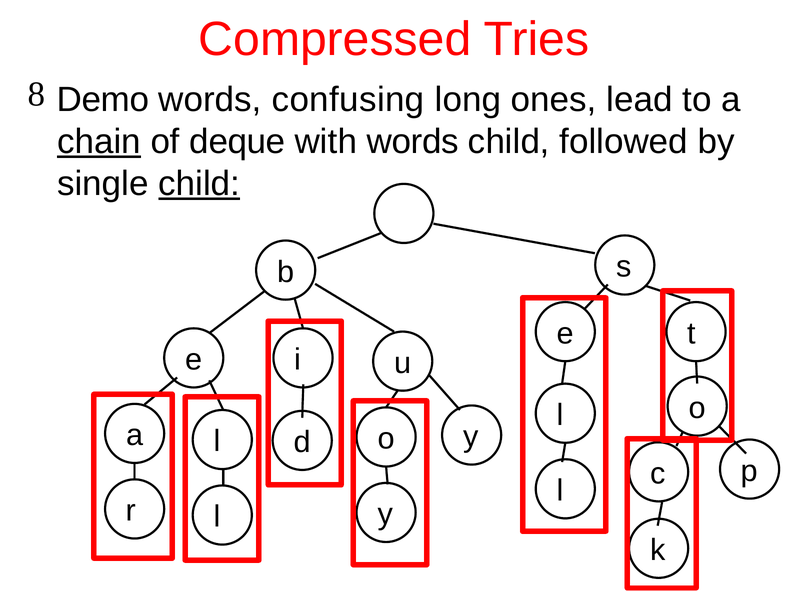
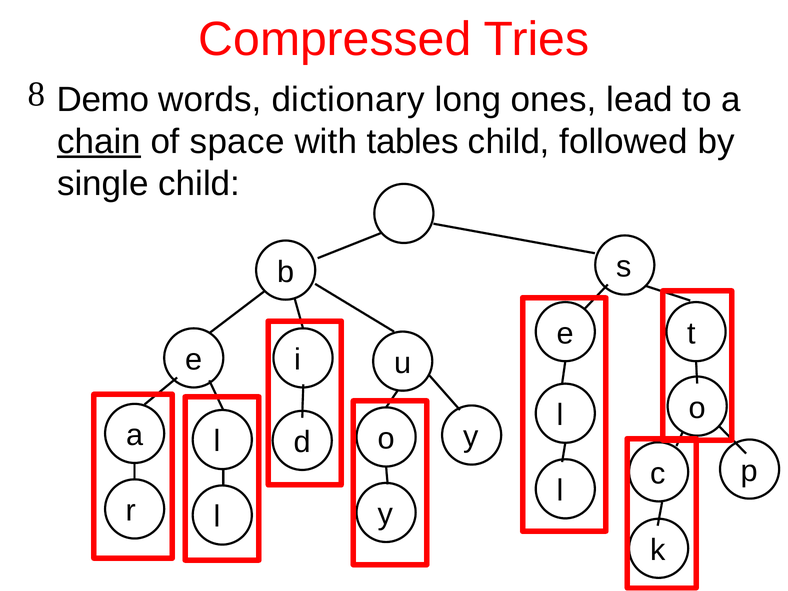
confusing: confusing -> dictionary (348, 100)
deque: deque -> space (237, 142)
with words: words -> tables (413, 142)
child underline: present -> none (199, 184)
